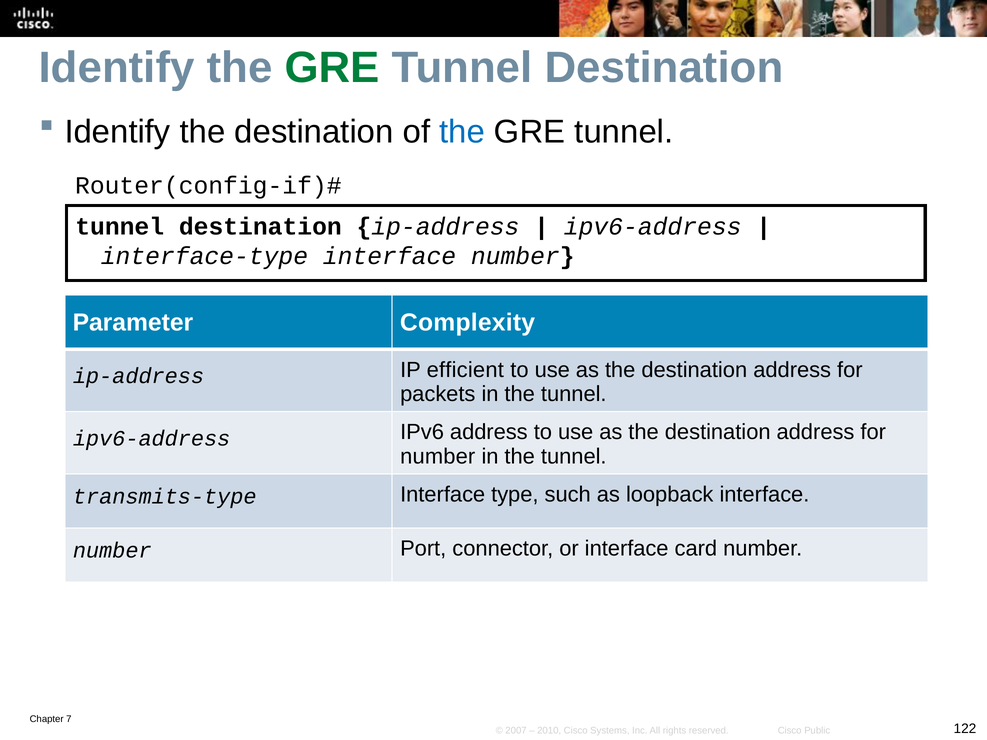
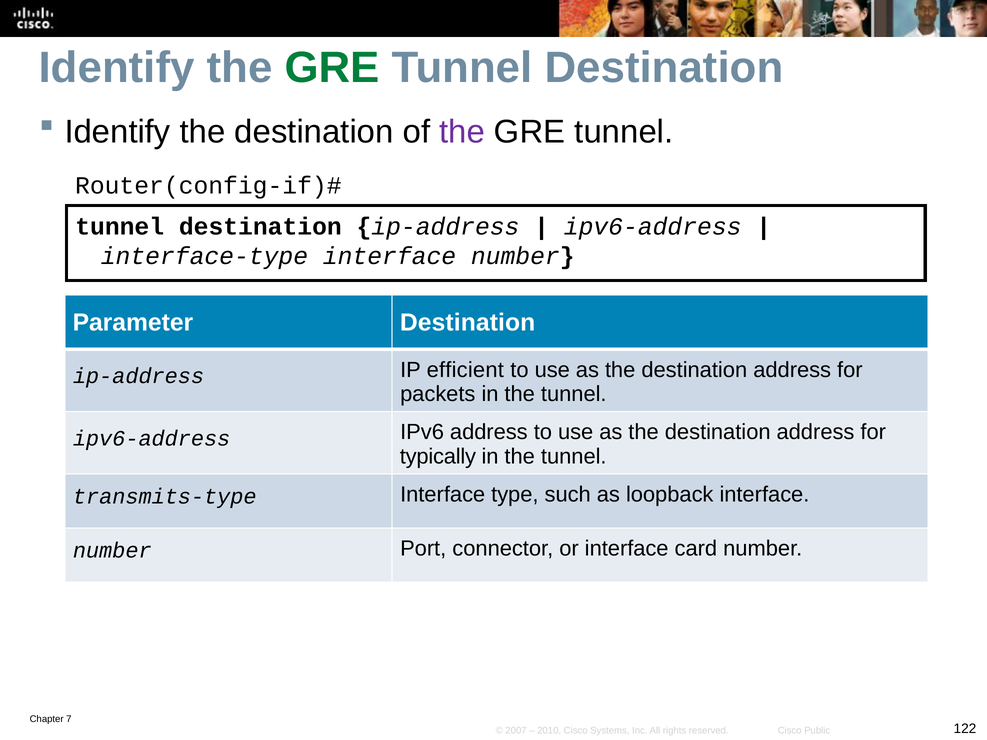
the colour: blue -> purple (462, 132)
Parameter Complexity: Complexity -> Destination (468, 323)
number: number -> typically (438, 457)
